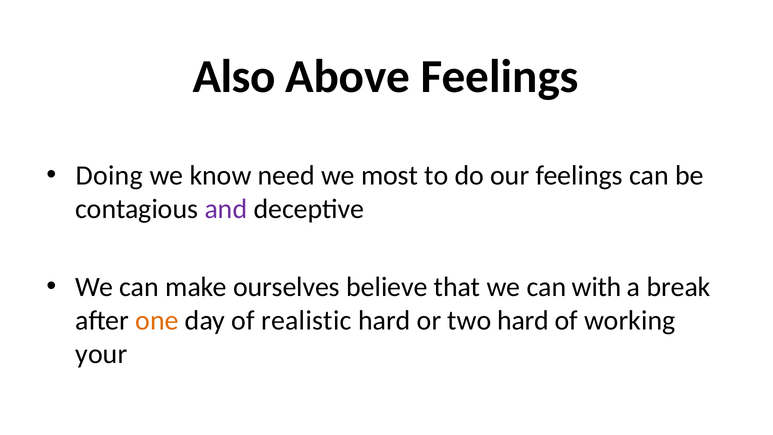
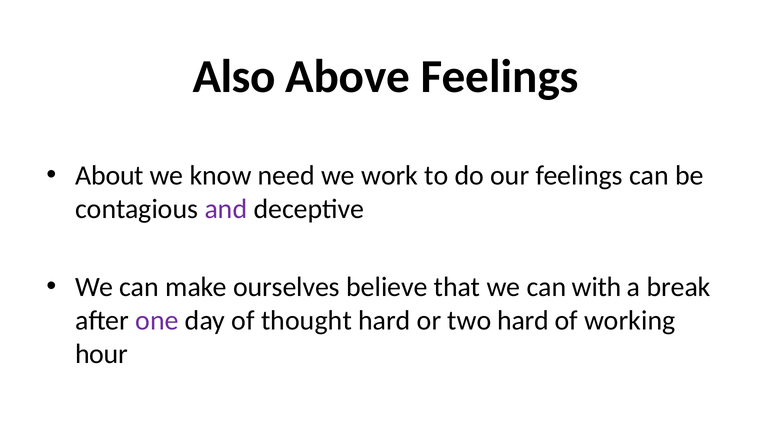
Doing: Doing -> About (110, 176)
most: most -> work (390, 176)
one colour: orange -> purple (157, 321)
realistic: realistic -> thought (306, 321)
your: your -> hour (102, 354)
